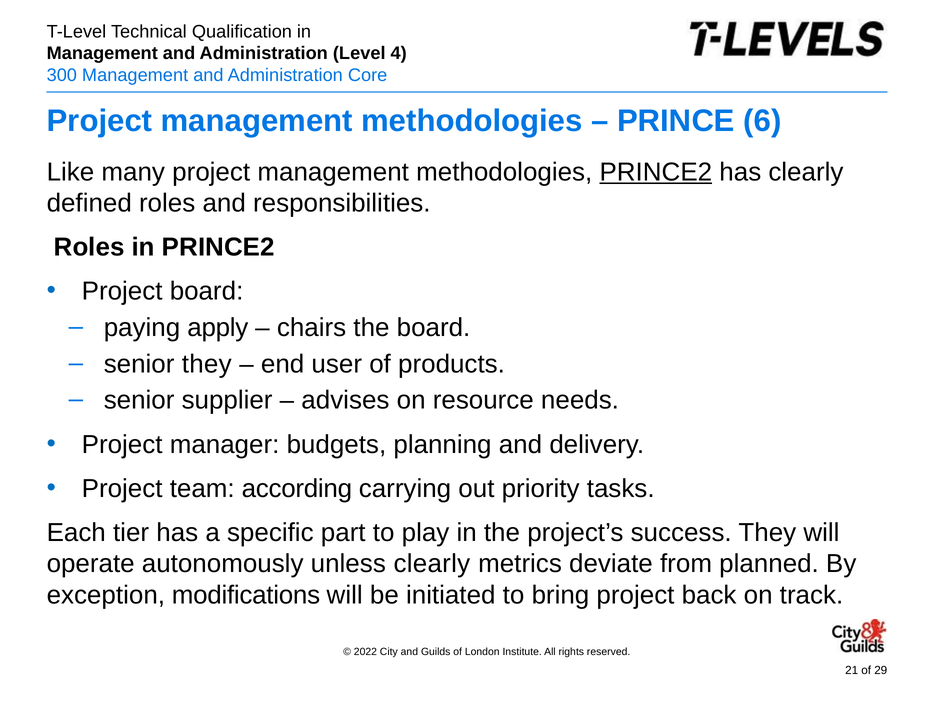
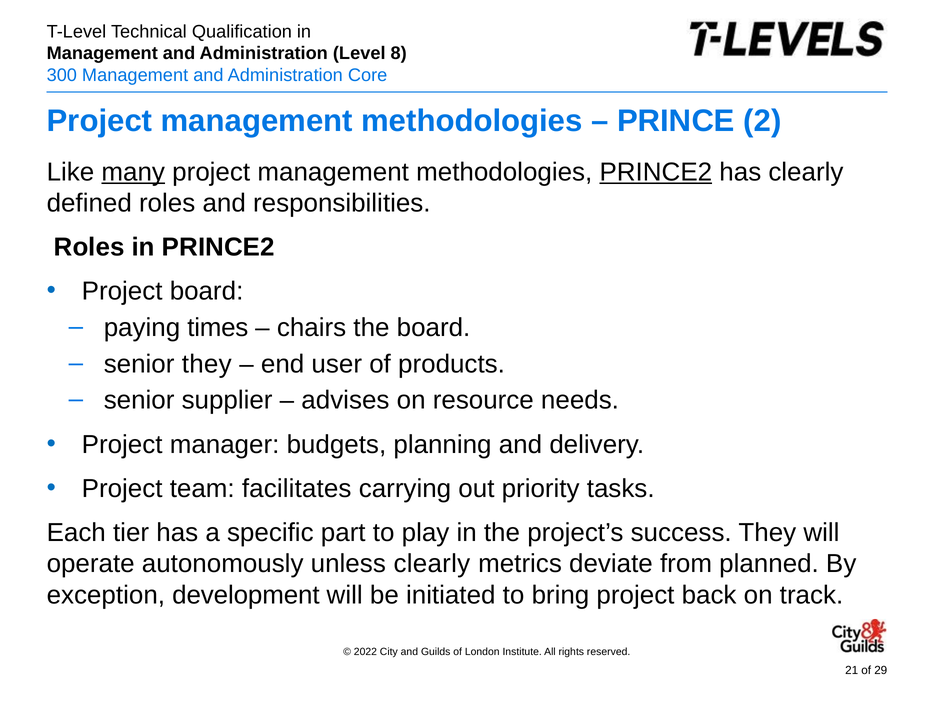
4: 4 -> 8 (399, 53)
6: 6 -> 2 (762, 121)
many underline: none -> present (133, 172)
apply: apply -> times (218, 327)
according: according -> facilitates (297, 488)
modifications: modifications -> development (246, 595)
